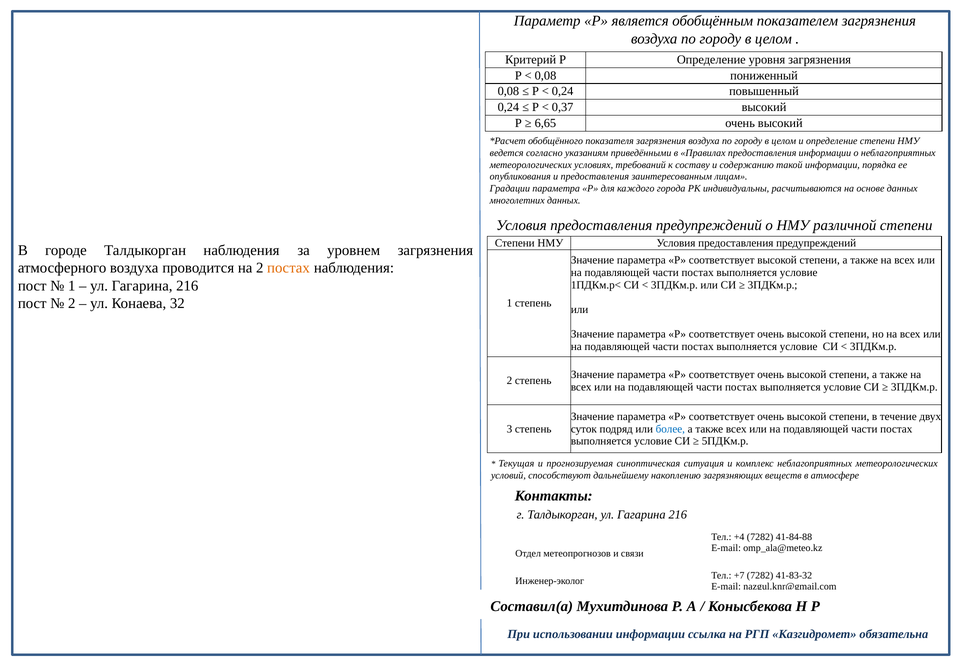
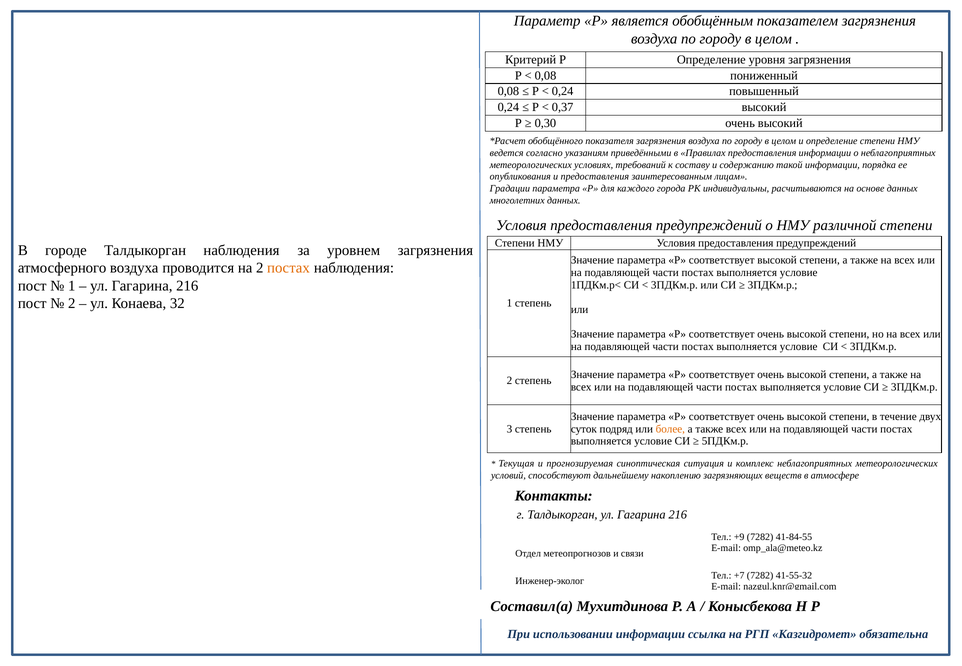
6,65: 6,65 -> 0,30 (545, 123)
более colour: blue -> orange (670, 429)
+4: +4 -> +9 (739, 537)
41-84-88: 41-84-88 -> 41-84-55 (794, 537)
41-83-32: 41-83-32 -> 41-55-32 (794, 575)
